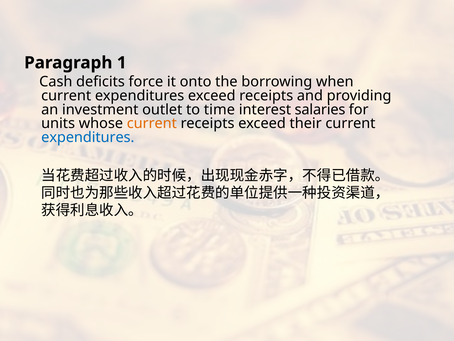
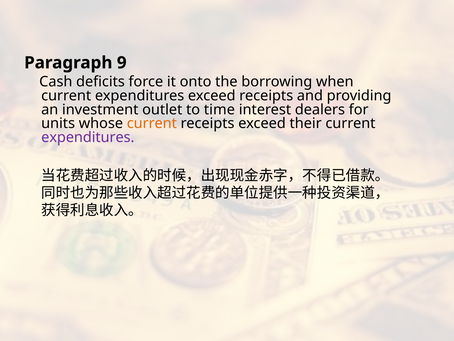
1: 1 -> 9 (122, 63)
salaries: salaries -> dealers (320, 109)
expenditures colour: blue -> purple (88, 137)
